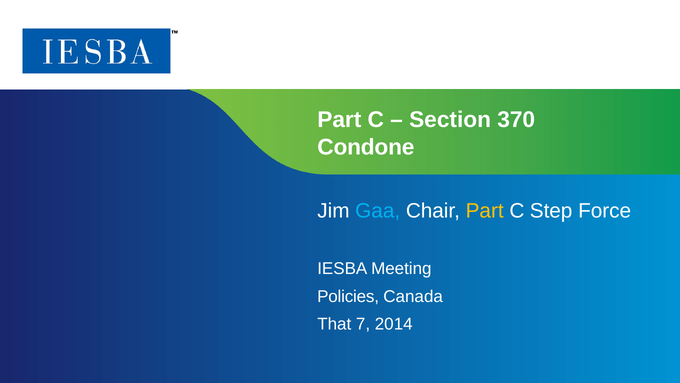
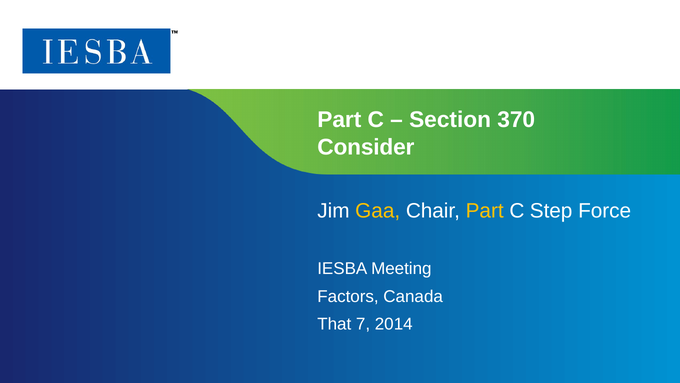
Condone: Condone -> Consider (366, 147)
Gaa colour: light blue -> yellow (378, 211)
Policies: Policies -> Factors (348, 296)
